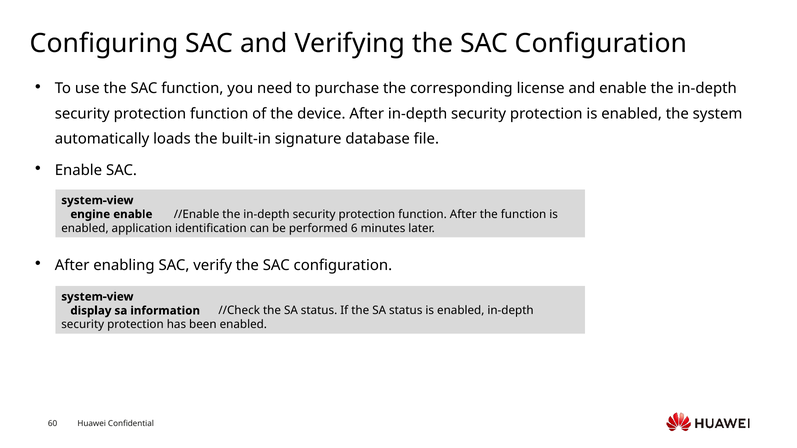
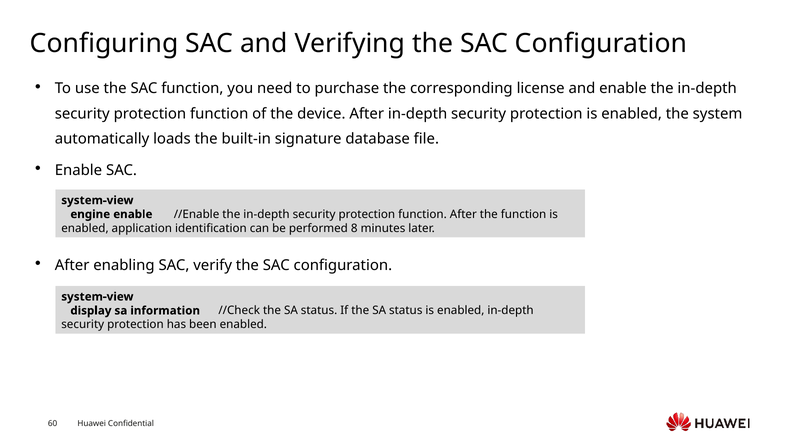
6: 6 -> 8 (354, 228)
